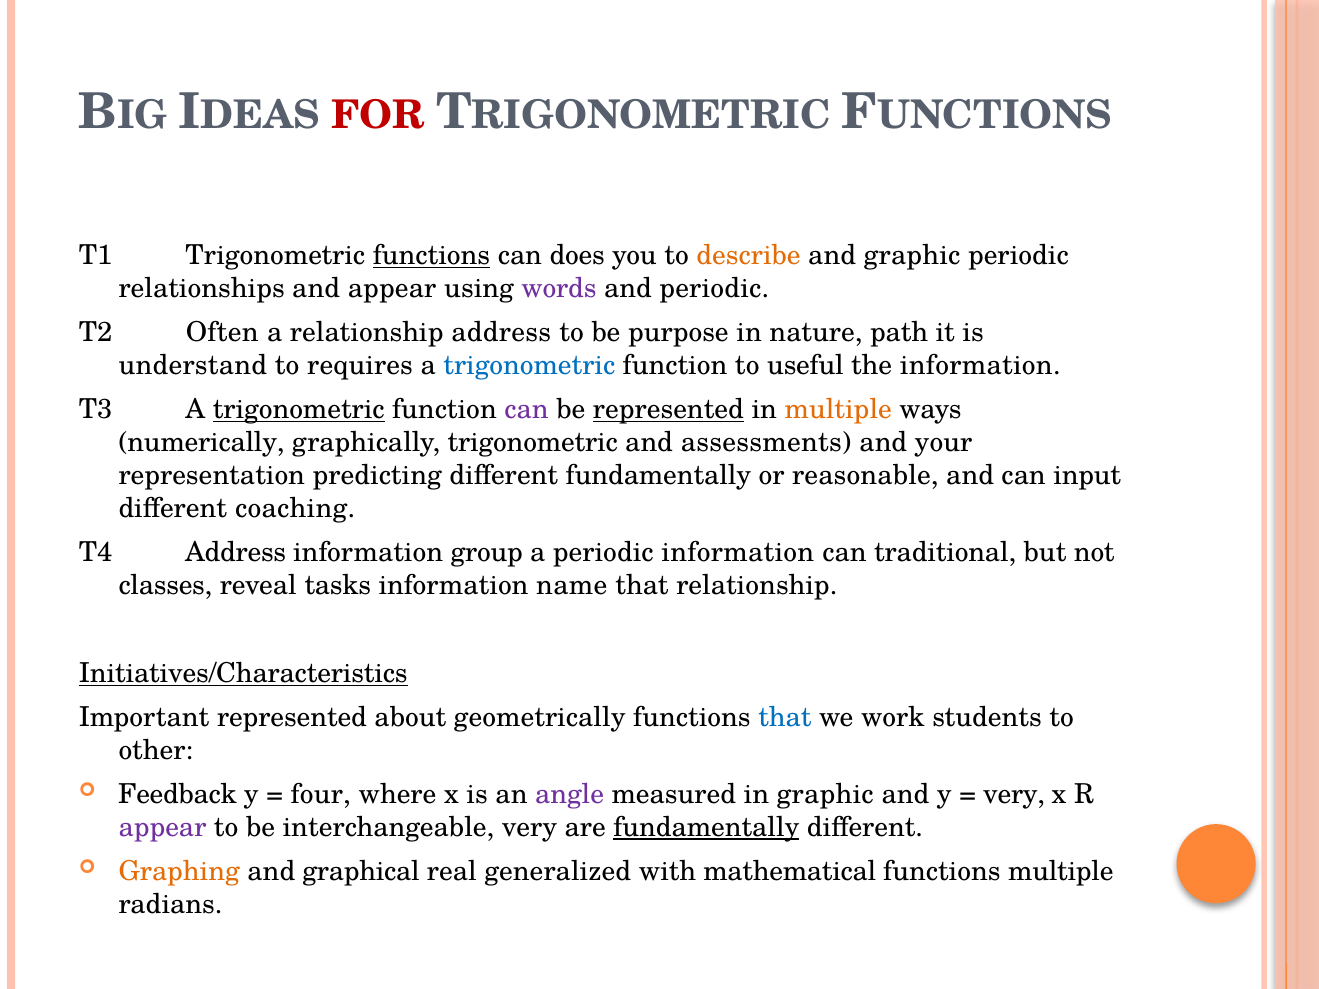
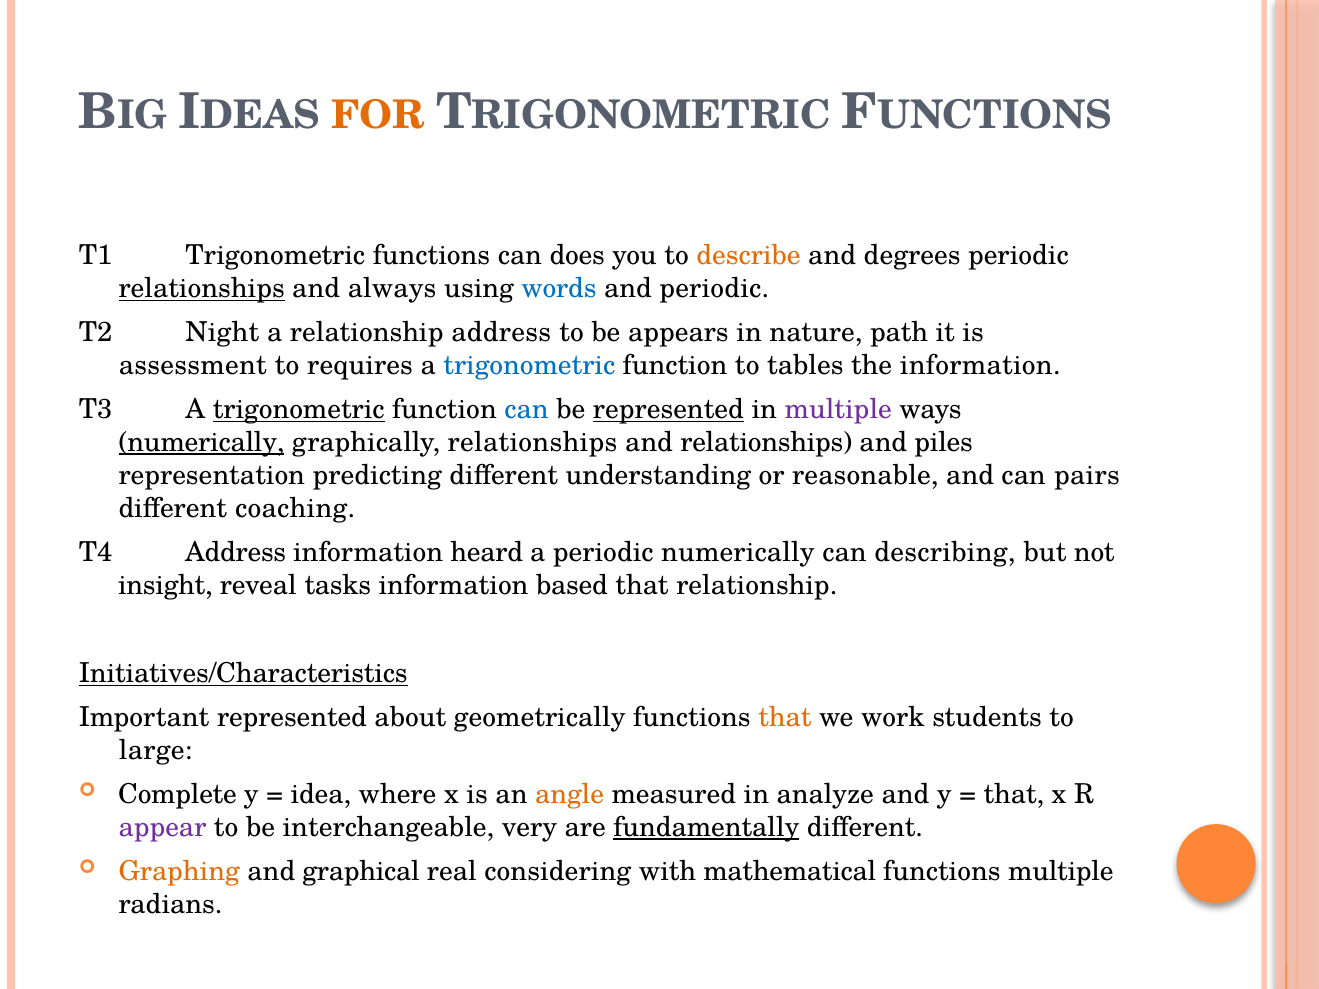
FOR colour: red -> orange (378, 116)
functions underline: present -> none (431, 256)
and graphic: graphic -> degrees (912, 256)
relationships underline: none -> present (202, 289)
and appear: appear -> always (392, 289)
words colour: purple -> blue (559, 289)
Often: Often -> Night (222, 333)
purpose: purpose -> appears (678, 333)
understand: understand -> assessment (193, 366)
useful: useful -> tables (805, 366)
can colour: purple -> blue (527, 410)
multiple colour: orange -> purple (838, 410)
numerically underline: none -> present (202, 443)
graphically trigonometric: trigonometric -> relationships (532, 443)
and assessments: assessments -> relationships (766, 443)
your: your -> piles (944, 443)
different fundamentally: fundamentally -> understanding (658, 476)
input: input -> pairs (1087, 476)
group: group -> heard (487, 553)
periodic information: information -> numerically (738, 553)
traditional: traditional -> describing (945, 553)
classes: classes -> insight (165, 586)
name: name -> based (572, 586)
that colour: blue -> orange (785, 717)
other: other -> large (156, 750)
Feedback: Feedback -> Complete (178, 794)
four: four -> idea (321, 794)
angle colour: purple -> orange (570, 794)
in graphic: graphic -> analyze (825, 794)
very: very -> that (1014, 794)
generalized: generalized -> considering (558, 871)
